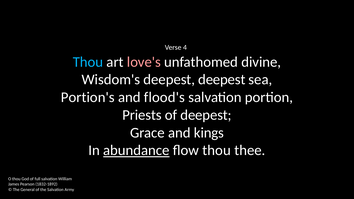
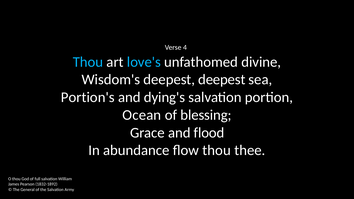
love's colour: pink -> light blue (144, 62)
flood's: flood's -> dying's (164, 97)
Priests: Priests -> Ocean (142, 115)
of deepest: deepest -> blessing (206, 115)
kings: kings -> flood (209, 133)
abundance underline: present -> none (136, 150)
